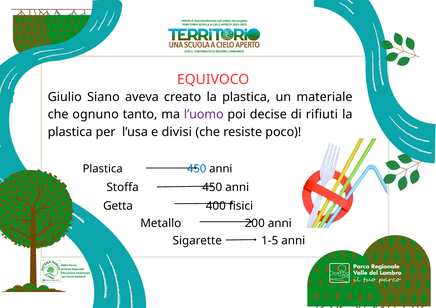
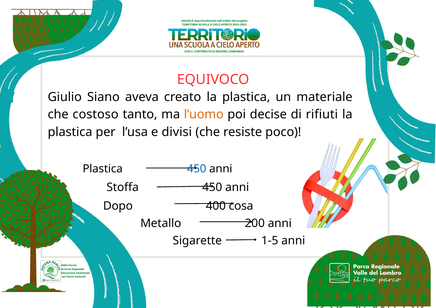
ognuno: ognuno -> costoso (96, 115)
l’uomo colour: purple -> orange (204, 115)
Getta: Getta -> Dopo (118, 206)
fisici: fisici -> cosa (241, 206)
